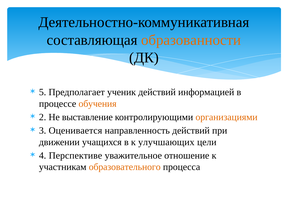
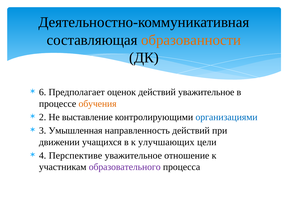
5: 5 -> 6 (43, 92)
ученик: ученик -> оценок (122, 92)
действий информацией: информацией -> уважительное (206, 92)
организациями colour: orange -> blue (227, 117)
Оценивается: Оценивается -> Умышленная (76, 131)
образовательного colour: orange -> purple (125, 167)
